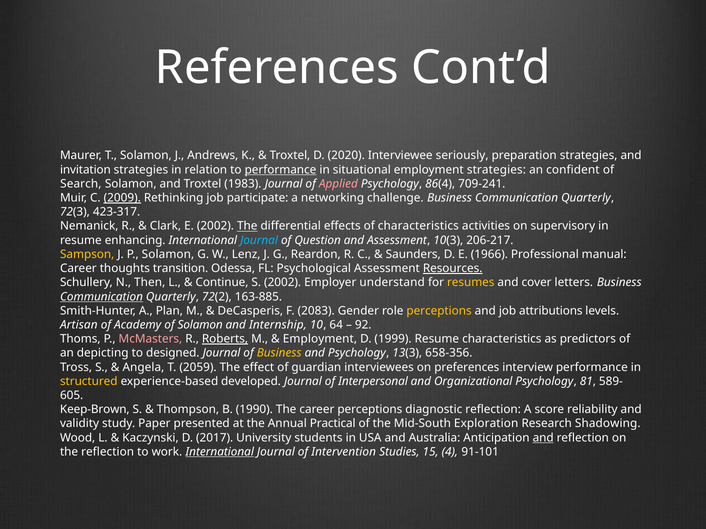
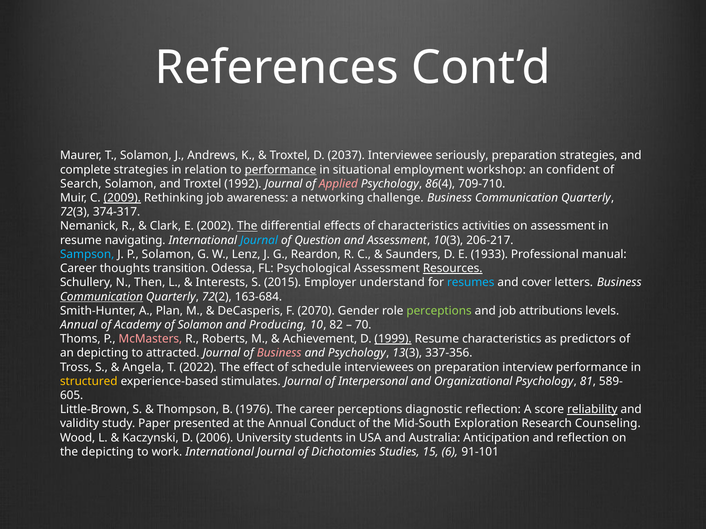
2020: 2020 -> 2037 (346, 156)
invitation: invitation -> complete (85, 170)
employment strategies: strategies -> workshop (496, 170)
1983: 1983 -> 1992 (243, 184)
709-241: 709-241 -> 709-710 (482, 184)
participate: participate -> awareness (258, 198)
423-317: 423-317 -> 374-317 (117, 212)
on supervisory: supervisory -> assessment (563, 226)
enhancing: enhancing -> navigating (135, 240)
Sampson colour: yellow -> light blue (87, 255)
1966: 1966 -> 1933 (489, 255)
Continue: Continue -> Interests (222, 283)
S 2002: 2002 -> 2015 (283, 283)
resumes colour: yellow -> light blue (471, 283)
163-885: 163-885 -> 163-684 (258, 297)
2083: 2083 -> 2070 (316, 311)
perceptions colour: yellow -> light green (439, 311)
Artisan: Artisan -> Annual (79, 325)
Internship: Internship -> Producing (278, 325)
64: 64 -> 82 (336, 325)
92: 92 -> 70 (363, 325)
Roberts underline: present -> none (225, 339)
Employment: Employment -> Achievement (320, 339)
1999 underline: none -> present (393, 339)
designed: designed -> attracted (173, 353)
Business colour: yellow -> pink (279, 353)
658-356: 658-356 -> 337-356 (449, 353)
2059: 2059 -> 2022 (198, 368)
guardian: guardian -> schedule (316, 368)
on preferences: preferences -> preparation (467, 368)
developed: developed -> stimulates (251, 382)
Keep-Brown: Keep-Brown -> Little-Brown (95, 410)
1990: 1990 -> 1976 (254, 410)
reliability underline: none -> present (592, 410)
Practical: Practical -> Conduct (333, 424)
Shadowing: Shadowing -> Counseling (608, 424)
2017: 2017 -> 2006 (215, 438)
and underline: present -> none (543, 438)
the reflection: reflection -> depicting (108, 452)
International underline: present -> none (220, 452)
Intervention: Intervention -> Dichotomies (344, 452)
4: 4 -> 6 (450, 452)
